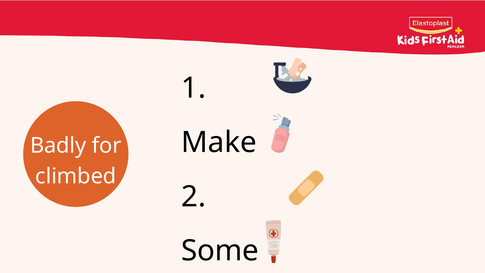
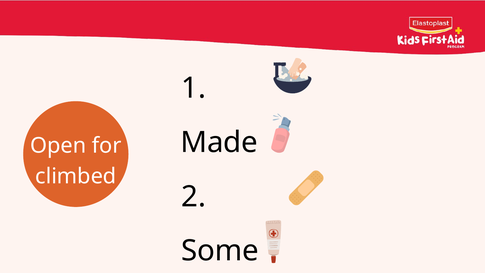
Make: Make -> Made (219, 142)
Badly: Badly -> Open (58, 146)
